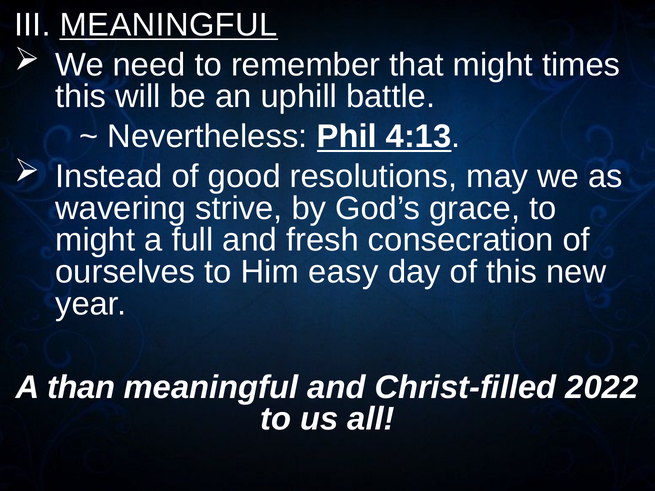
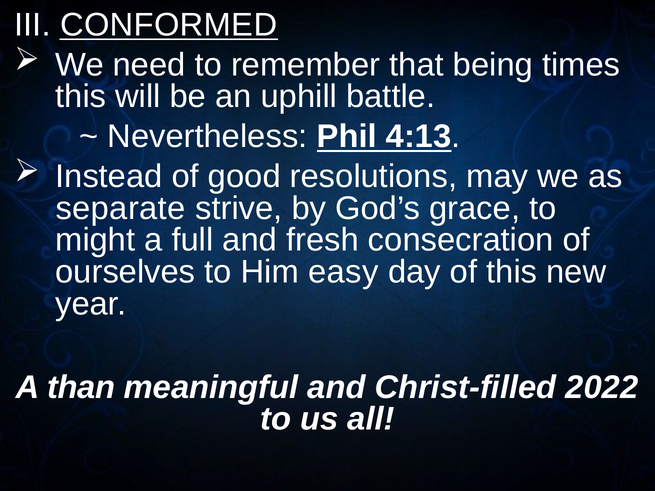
III MEANINGFUL: MEANINGFUL -> CONFORMED (169, 25)
that might: might -> being (493, 65)
wavering: wavering -> separate (121, 208)
